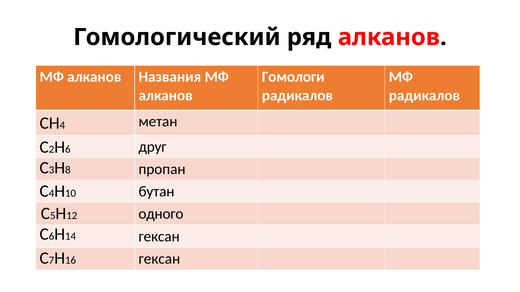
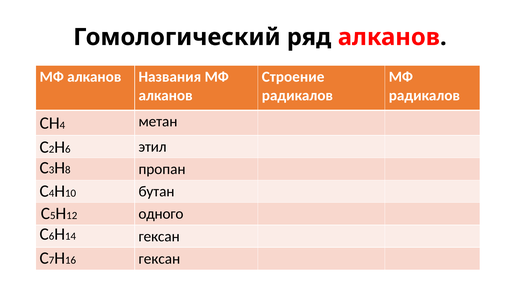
Гомологи: Гомологи -> Строение (293, 77)
друг: друг -> этил (152, 147)
